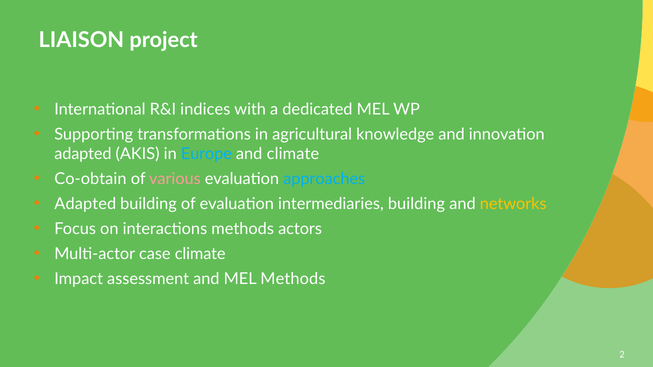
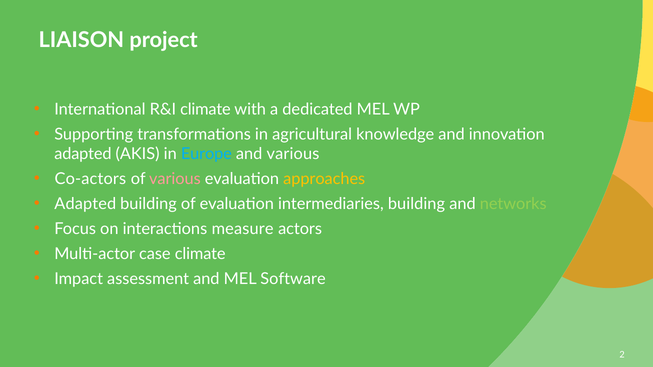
R&I indices: indices -> climate (205, 109)
and climate: climate -> various (293, 154)
Co-obtain: Co-obtain -> Co-actors (90, 179)
approaches colour: light blue -> yellow (324, 179)
networks colour: yellow -> light green (513, 204)
interactions methods: methods -> measure (243, 229)
MEL Methods: Methods -> Software (293, 279)
